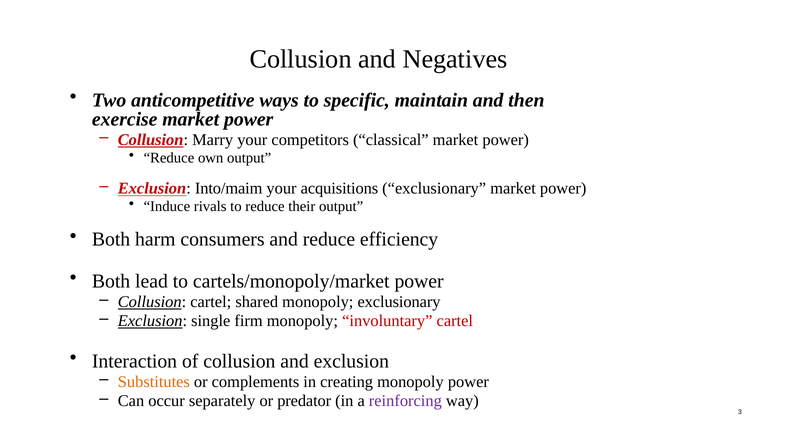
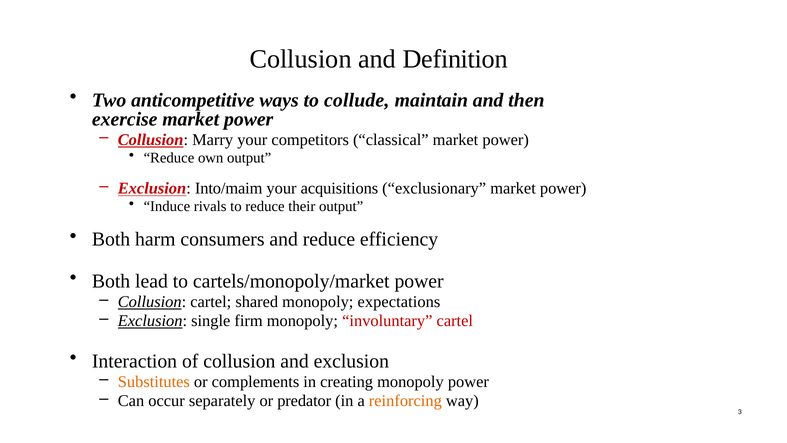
Negatives: Negatives -> Definition (455, 59)
specific: specific -> collude (357, 100)
monopoly exclusionary: exclusionary -> expectations (399, 302)
reinforcing colour: purple -> orange (405, 401)
